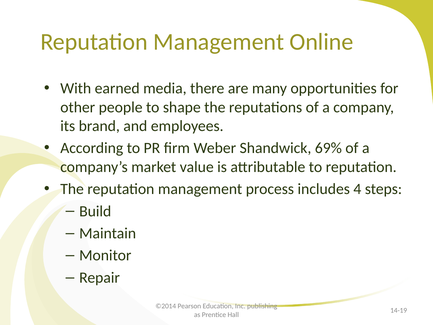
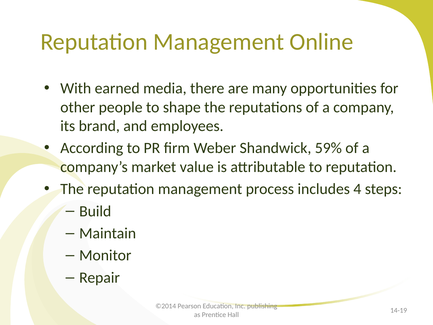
69%: 69% -> 59% (328, 148)
